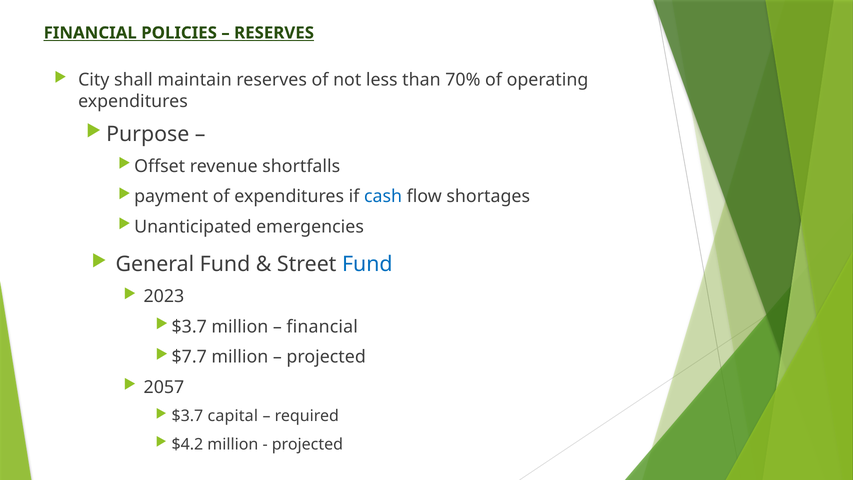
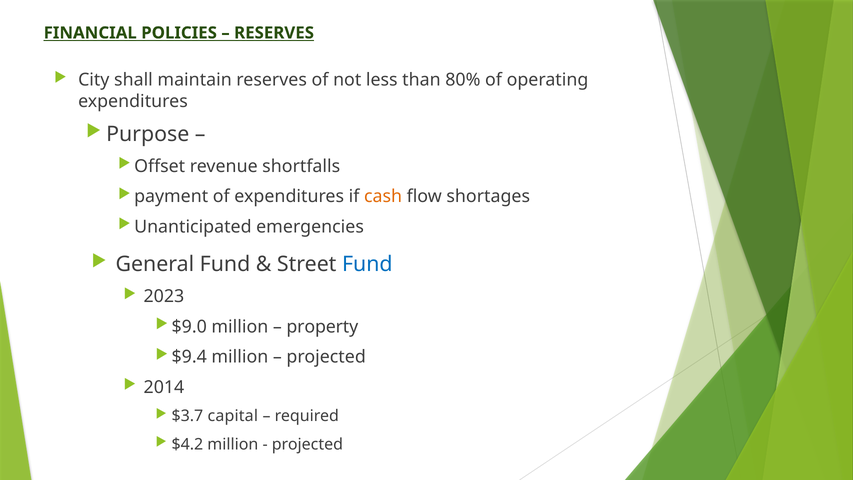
70%: 70% -> 80% (463, 80)
cash colour: blue -> orange (383, 196)
$3.7: $3.7 -> $9.0 (189, 327)
financial: financial -> property (322, 327)
$7.7: $7.7 -> $9.4 (189, 357)
2057: 2057 -> 2014 (164, 387)
